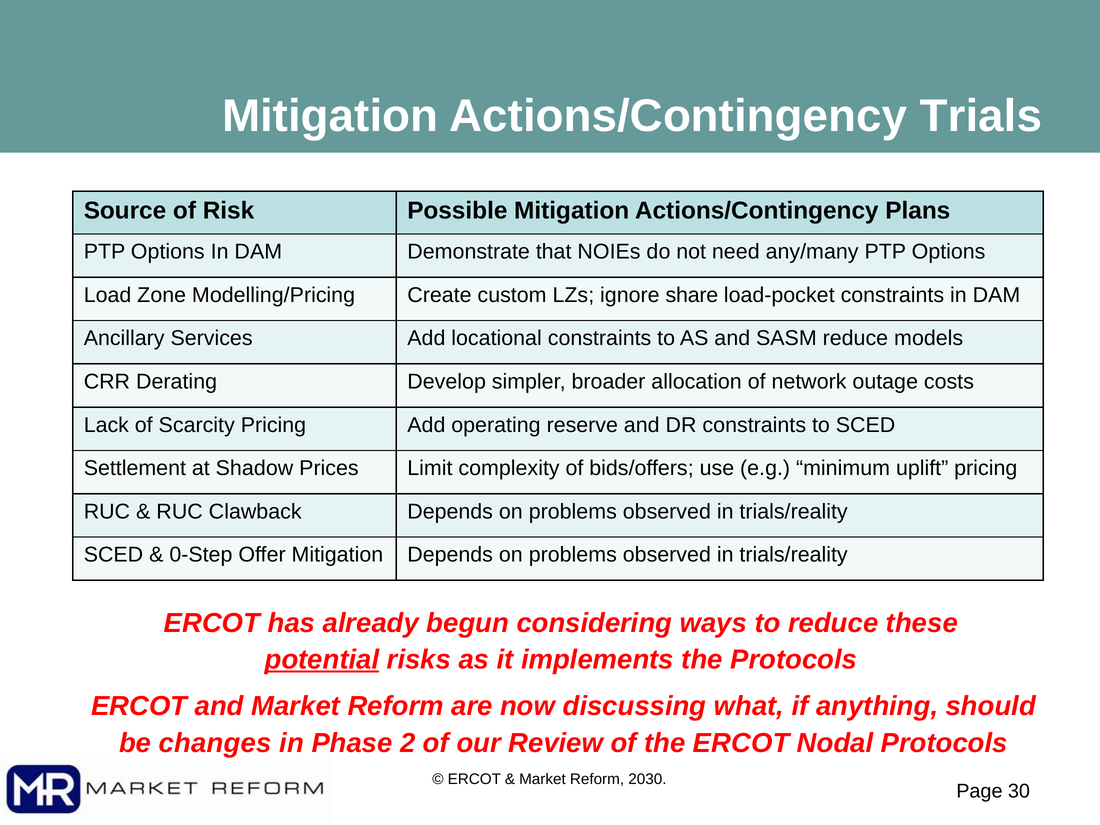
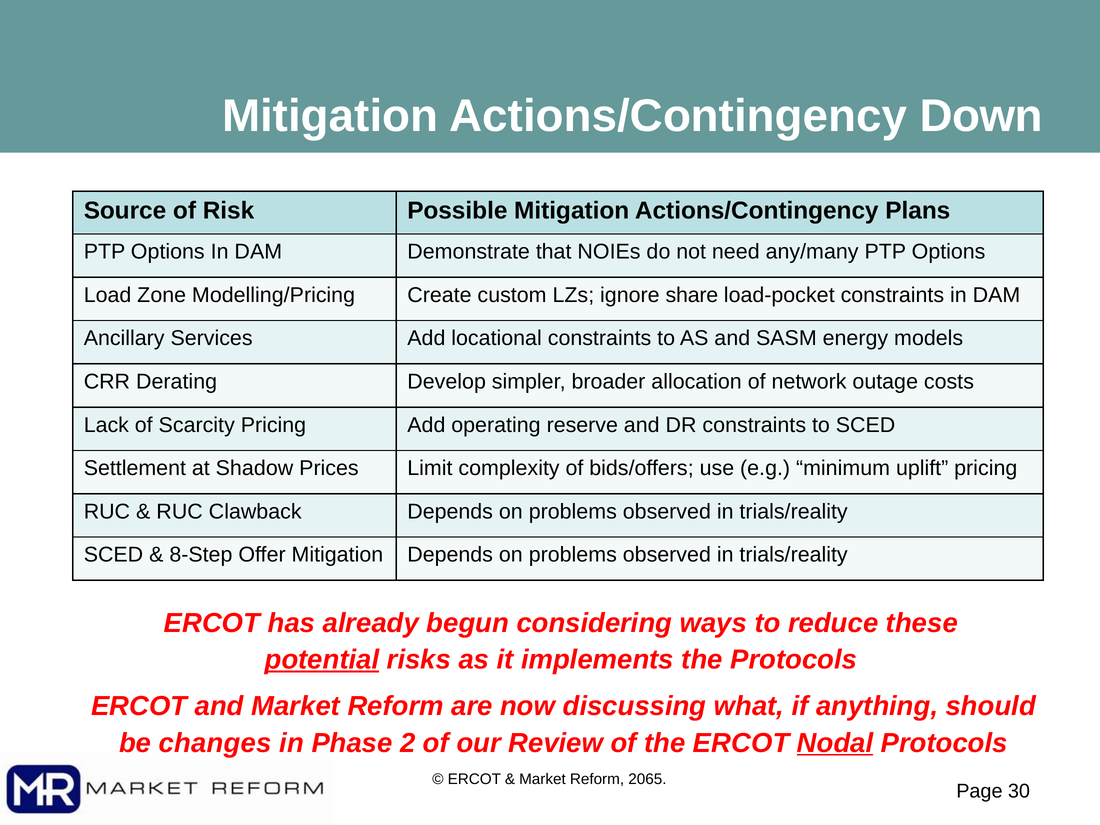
Trials: Trials -> Down (981, 116)
SASM reduce: reduce -> energy (855, 338)
0-Step: 0-Step -> 8-Step (201, 555)
Nodal underline: none -> present (835, 743)
2030: 2030 -> 2065 (647, 779)
